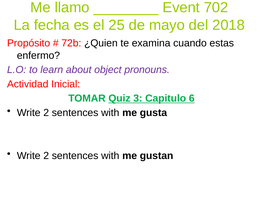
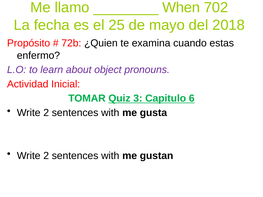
Event: Event -> When (181, 8)
